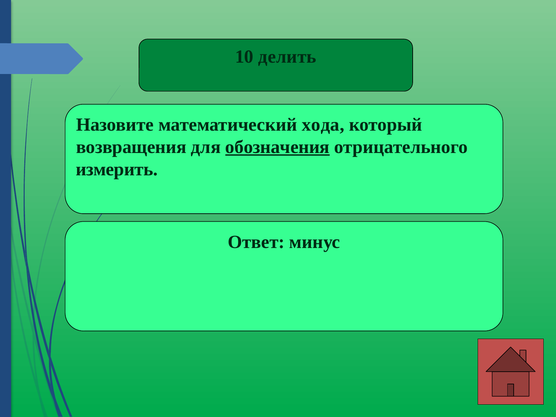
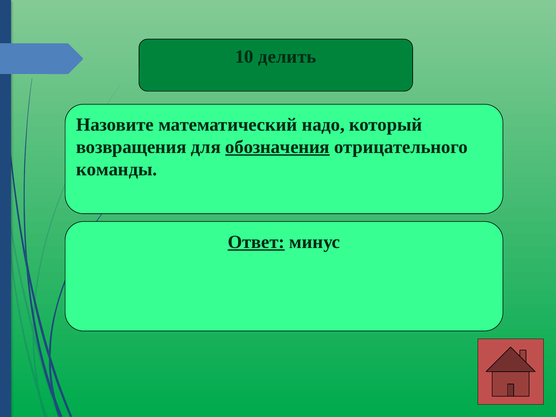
хода: хода -> надо (323, 125)
измерить: измерить -> команды (117, 169)
Ответ underline: none -> present (256, 242)
